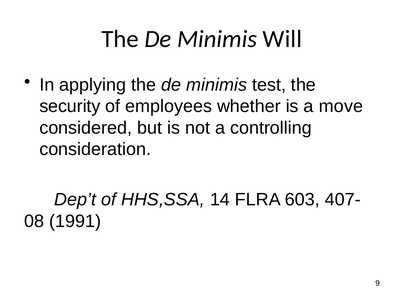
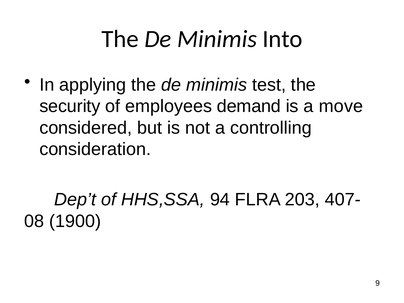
Will: Will -> Into (283, 39)
whether: whether -> demand (249, 106)
14: 14 -> 94 (220, 200)
603: 603 -> 203 (302, 200)
1991: 1991 -> 1900 (75, 221)
